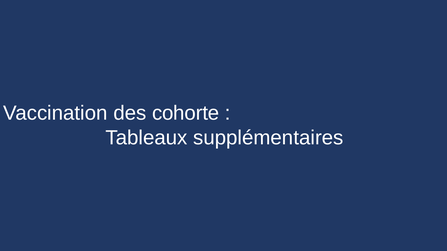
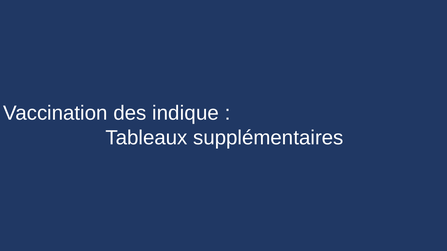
cohorte: cohorte -> indique (186, 113)
